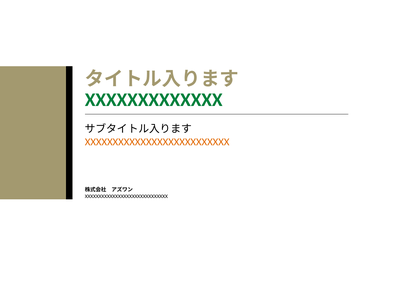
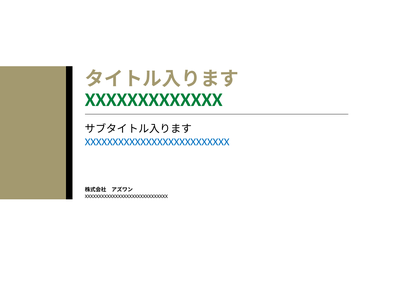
XXXXXXXXXXXXXXXXXXXXXXXXXX colour: orange -> blue (157, 142)
